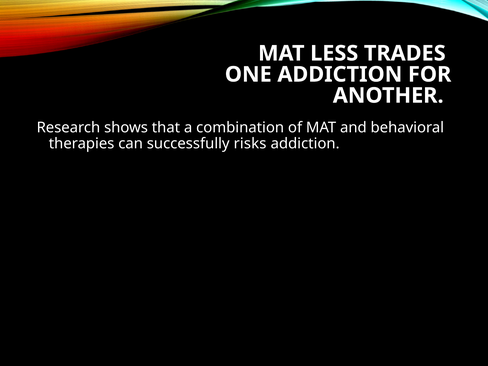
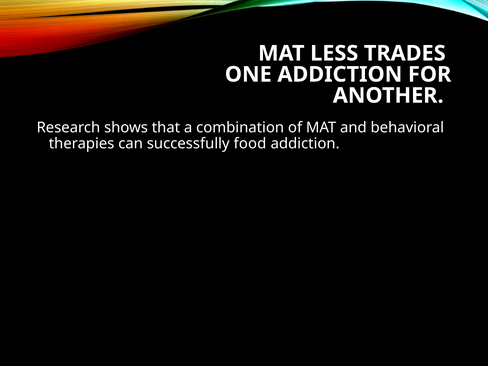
risks: risks -> food (250, 144)
